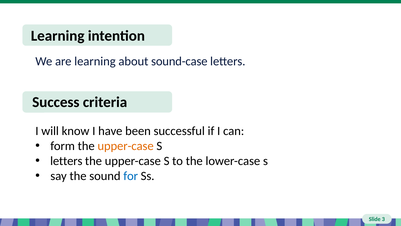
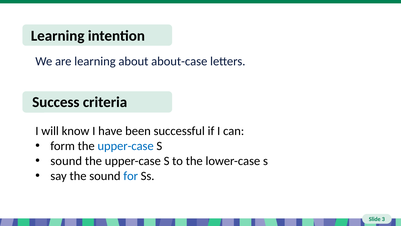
sound-case: sound-case -> about-case (179, 61)
upper-case colour: orange -> blue (126, 146)
letters: letters -> sound (66, 161)
